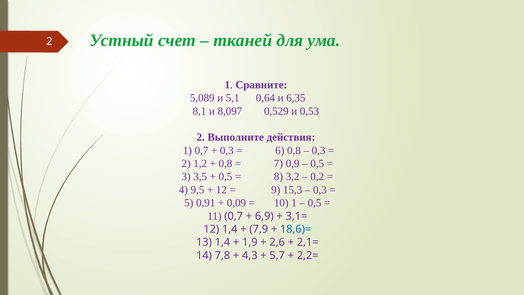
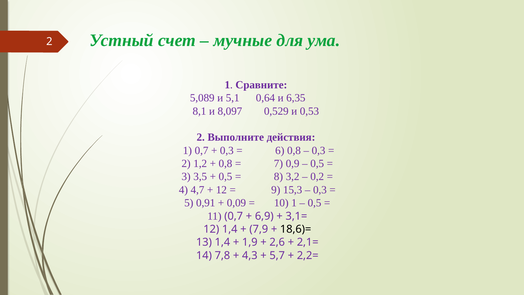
тканей: тканей -> мучные (243, 40)
9,5: 9,5 -> 4,7 (197, 190)
18,6)= colour: blue -> black (296, 229)
